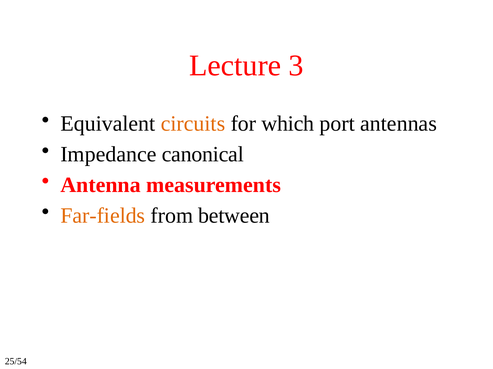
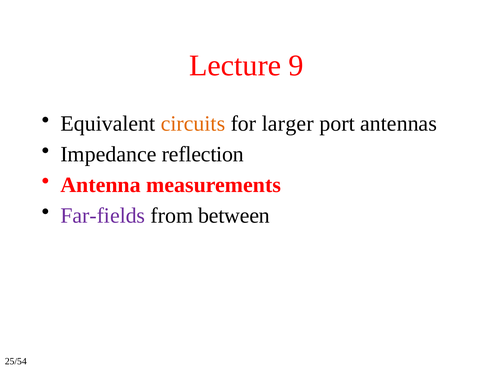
3: 3 -> 9 (296, 66)
which: which -> larger (288, 124)
canonical: canonical -> reflection (203, 155)
Far-fields colour: orange -> purple (103, 216)
